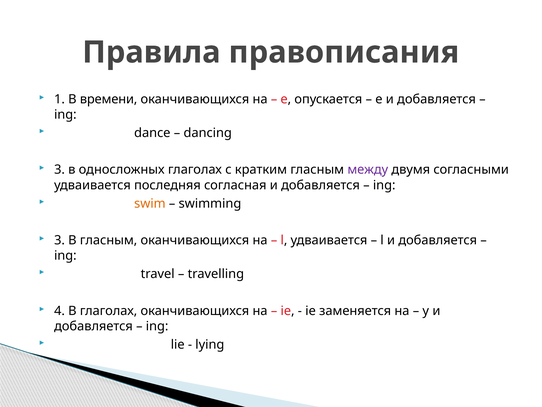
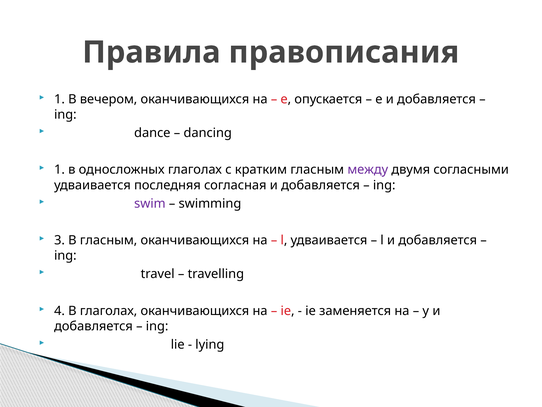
времени: времени -> вечером (109, 99)
3: 3 -> 1 (59, 170)
swim colour: orange -> purple (150, 203)
